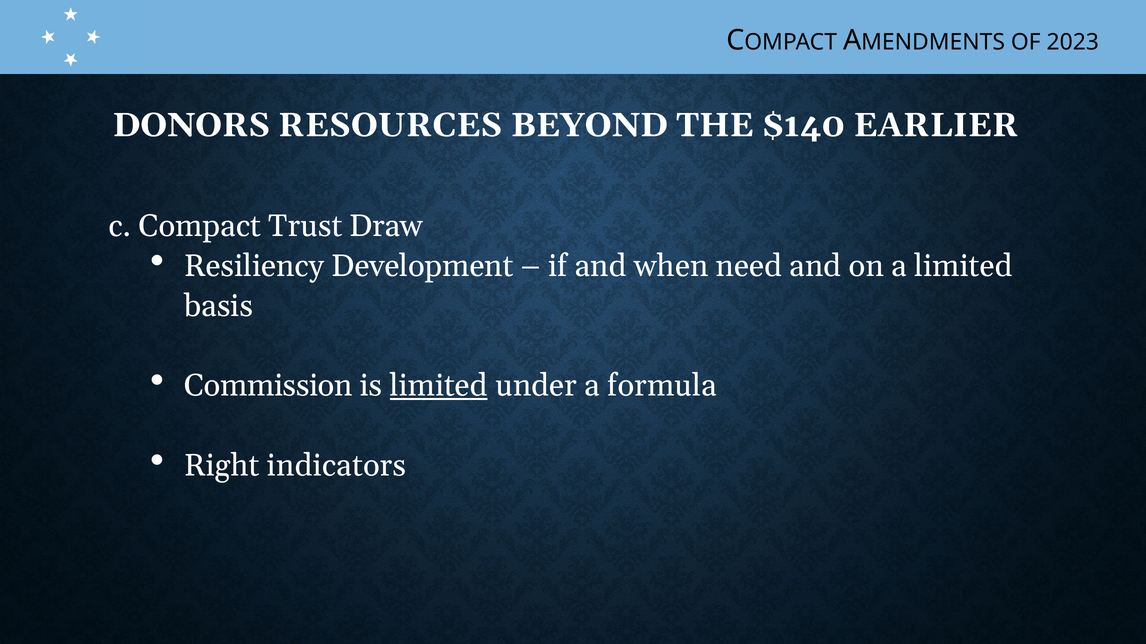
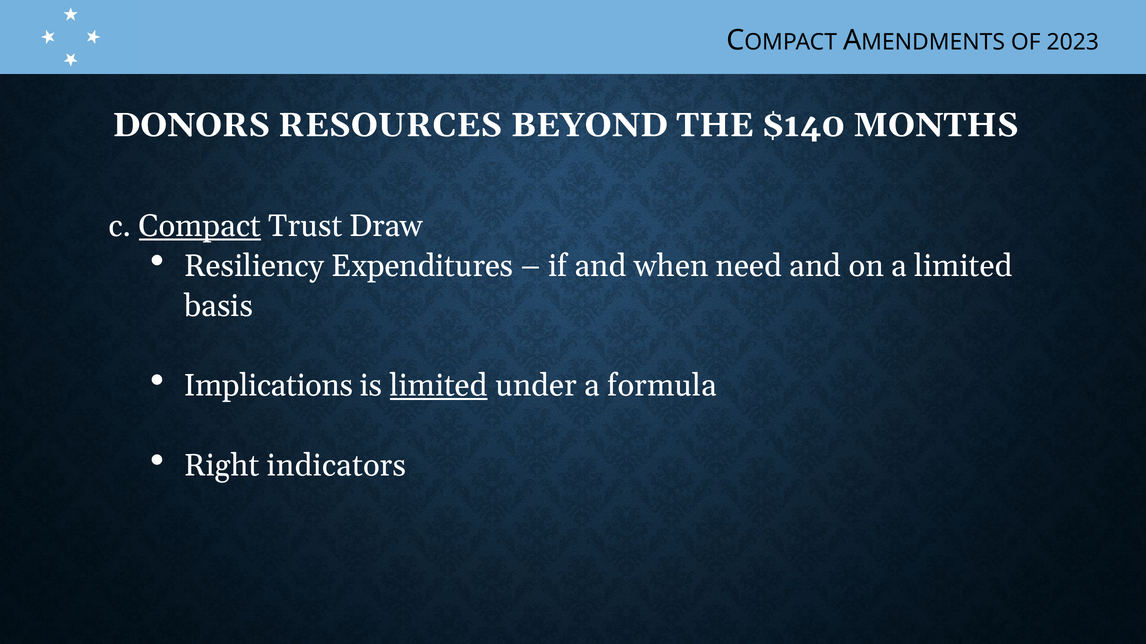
EARLIER: EARLIER -> MONTHS (936, 125)
Compact underline: none -> present (200, 226)
Development: Development -> Expenditures (422, 266)
Commission: Commission -> Implications (268, 386)
